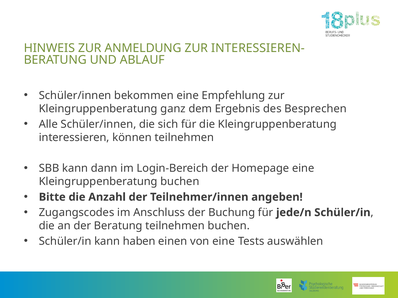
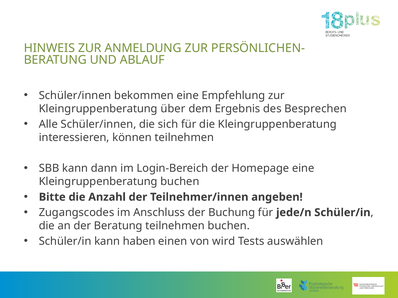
INTERESSIEREN-: INTERESSIEREN- -> PERSÖNLICHEN- (258, 48)
ganz: ganz -> über (173, 109)
von eine: eine -> wird (224, 242)
